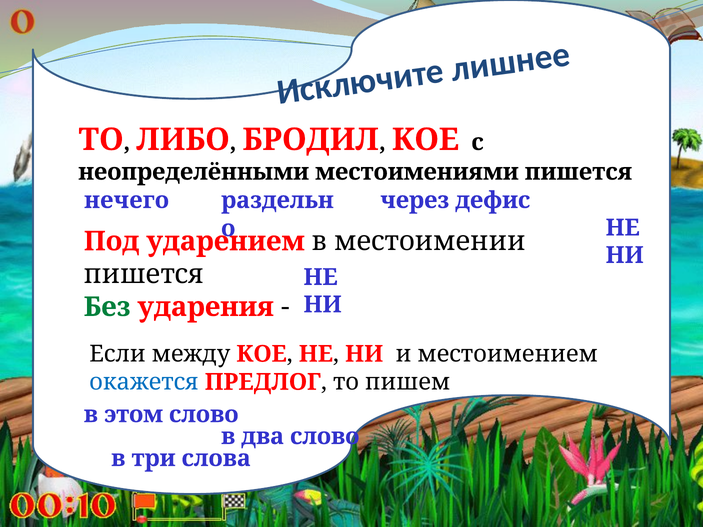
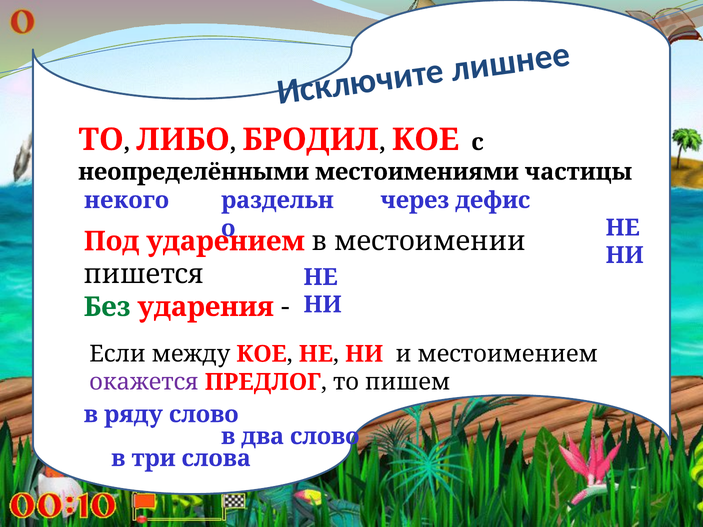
местоимениями пишется: пишется -> частицы (578, 172)
нечего: нечего -> некого (127, 200)
окажется colour: blue -> purple (144, 382)
этом: этом -> ряду (133, 415)
